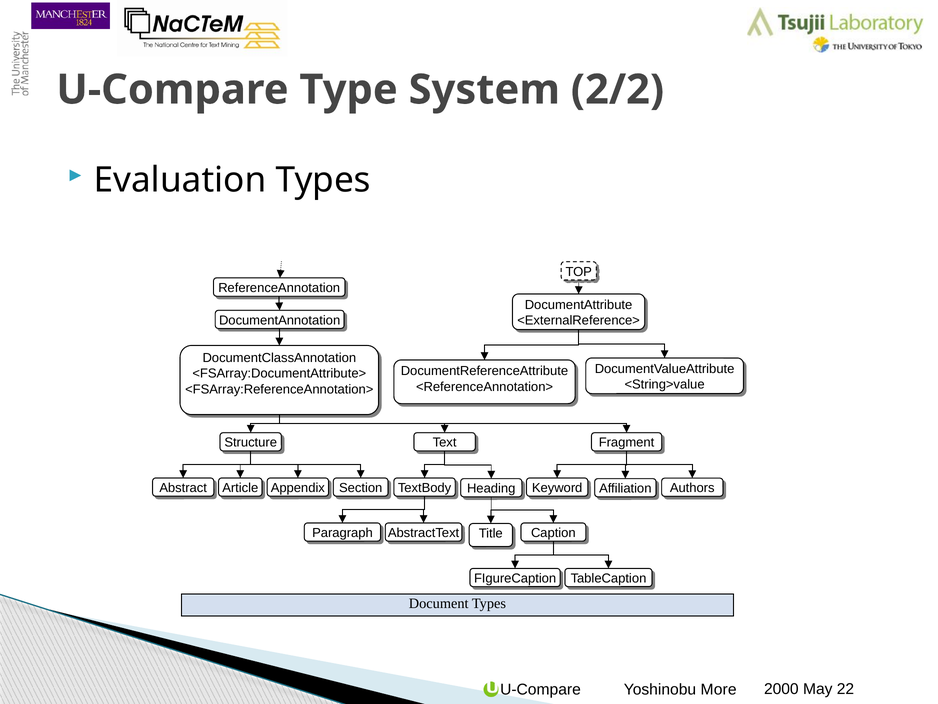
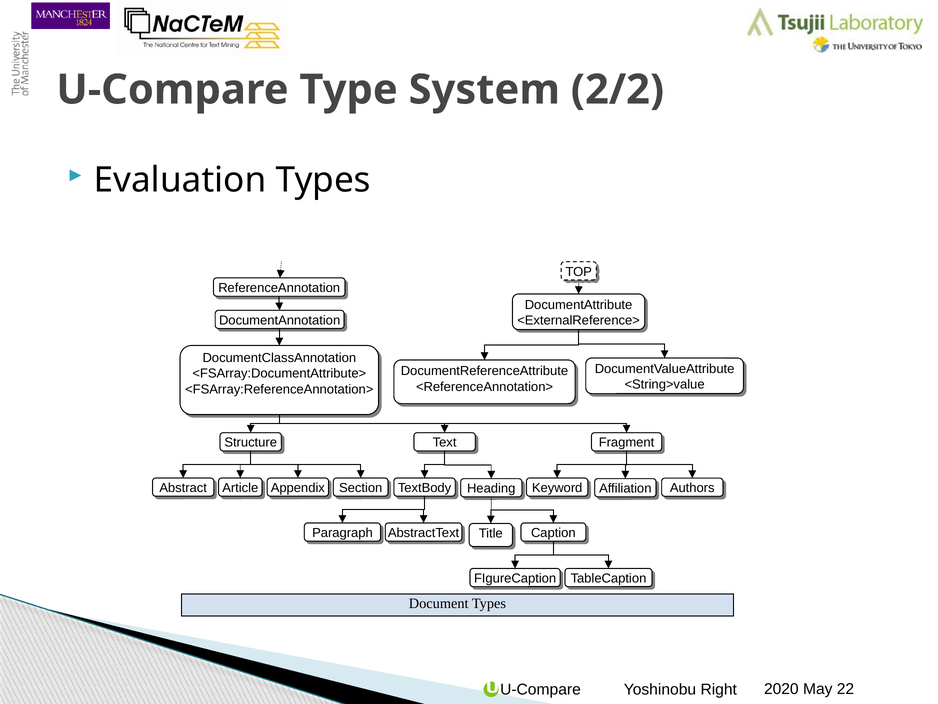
2000: 2000 -> 2020 (781, 688)
More: More -> Right (719, 689)
